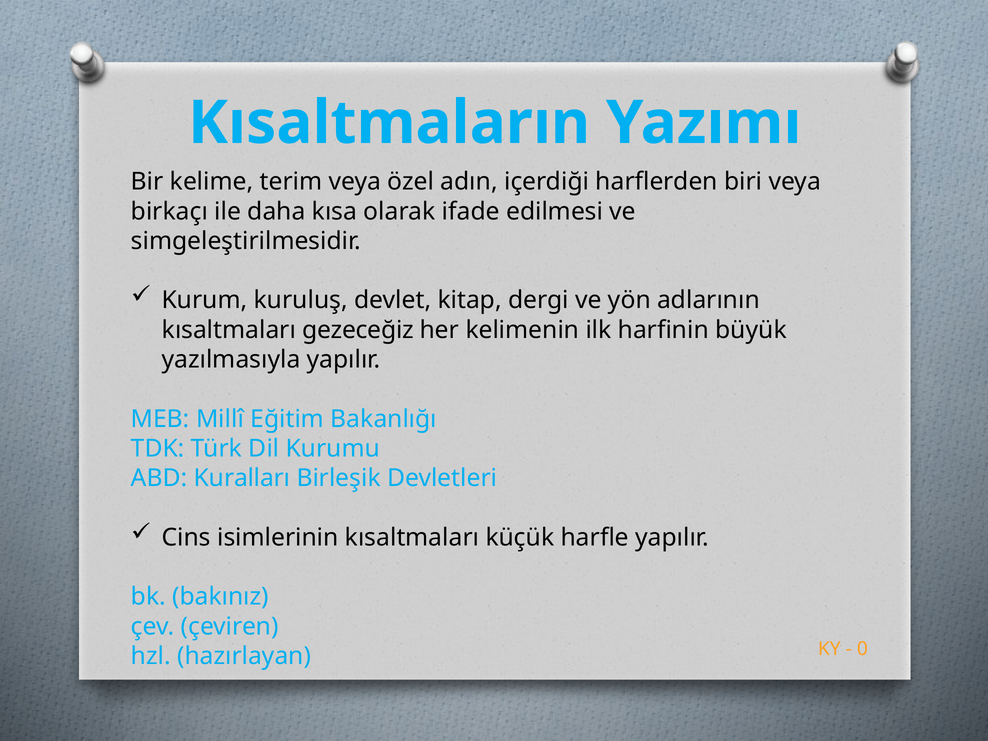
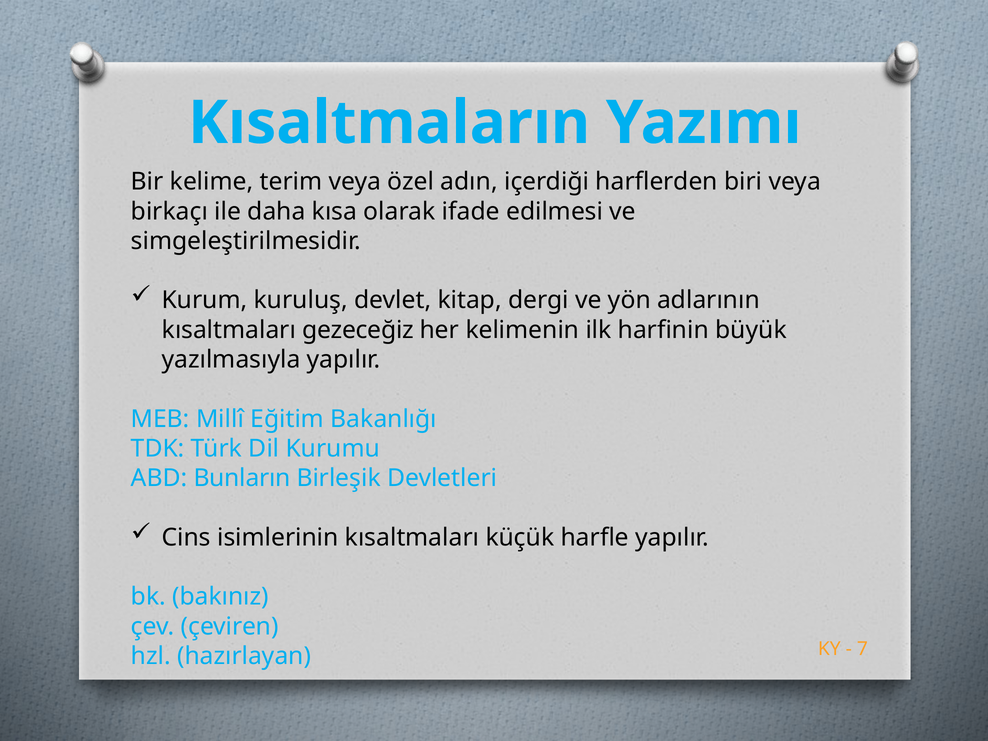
Kuralları: Kuralları -> Bunların (242, 478)
0: 0 -> 7 (862, 649)
